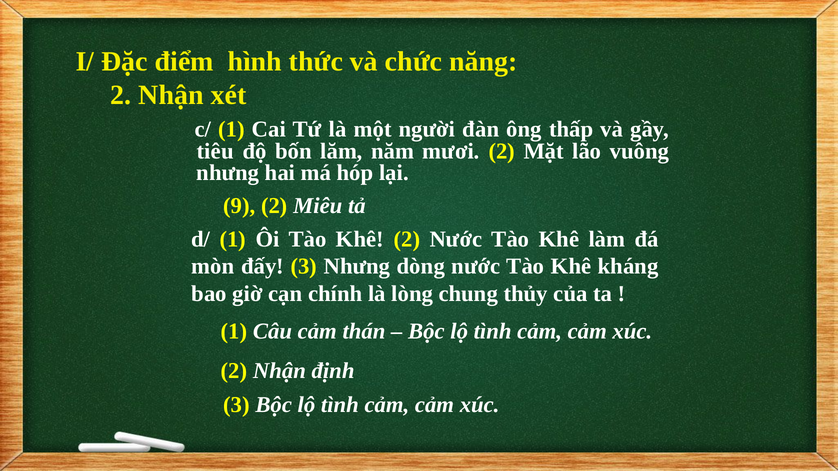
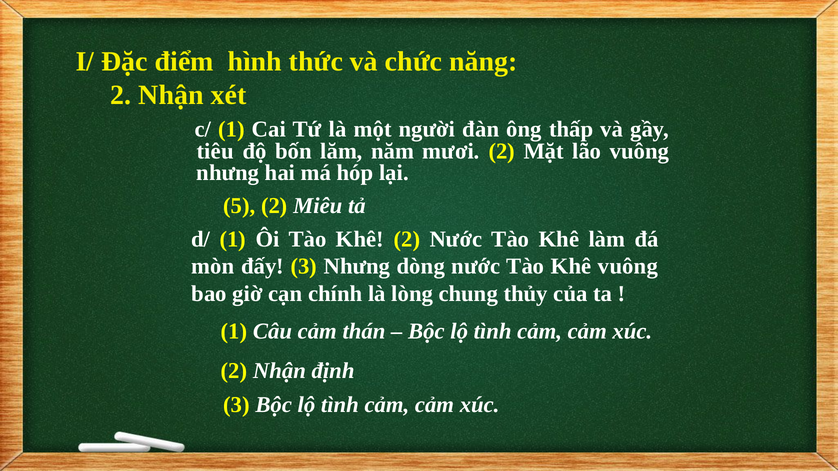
9: 9 -> 5 (239, 206)
Khê kháng: kháng -> vuông (628, 267)
